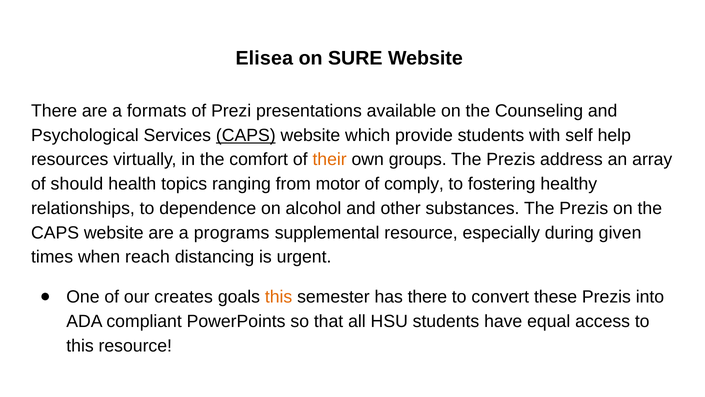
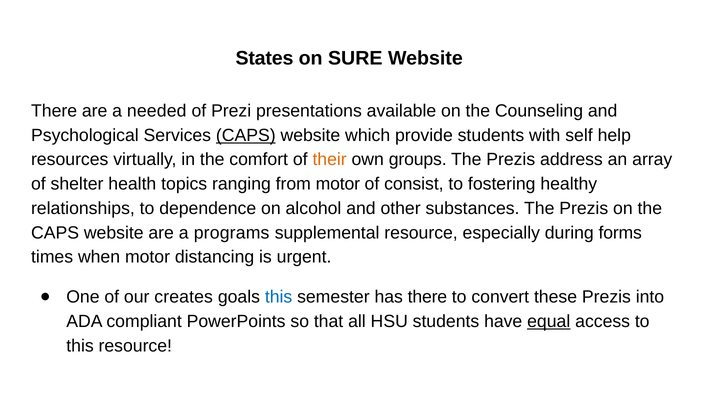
Elisea: Elisea -> States (264, 58)
formats: formats -> needed (157, 111)
should: should -> shelter (77, 184)
comply: comply -> consist (414, 184)
given: given -> forms (620, 232)
when reach: reach -> motor (148, 257)
this colour: orange -> blue (279, 297)
equal underline: none -> present (549, 321)
